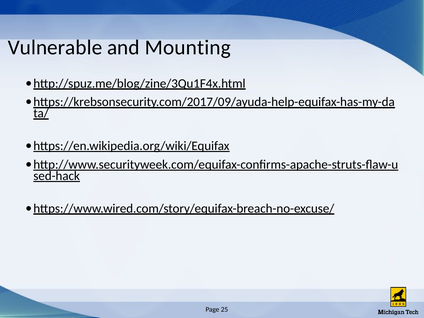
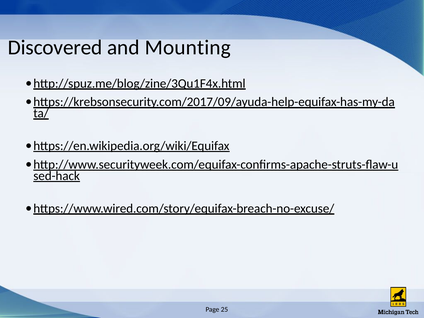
Vulnerable: Vulnerable -> Discovered (55, 48)
